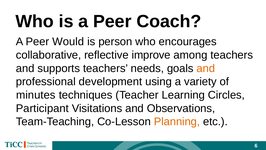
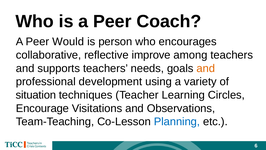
minutes: minutes -> situation (36, 95)
Participant: Participant -> Encourage (42, 108)
Planning colour: orange -> blue (177, 121)
